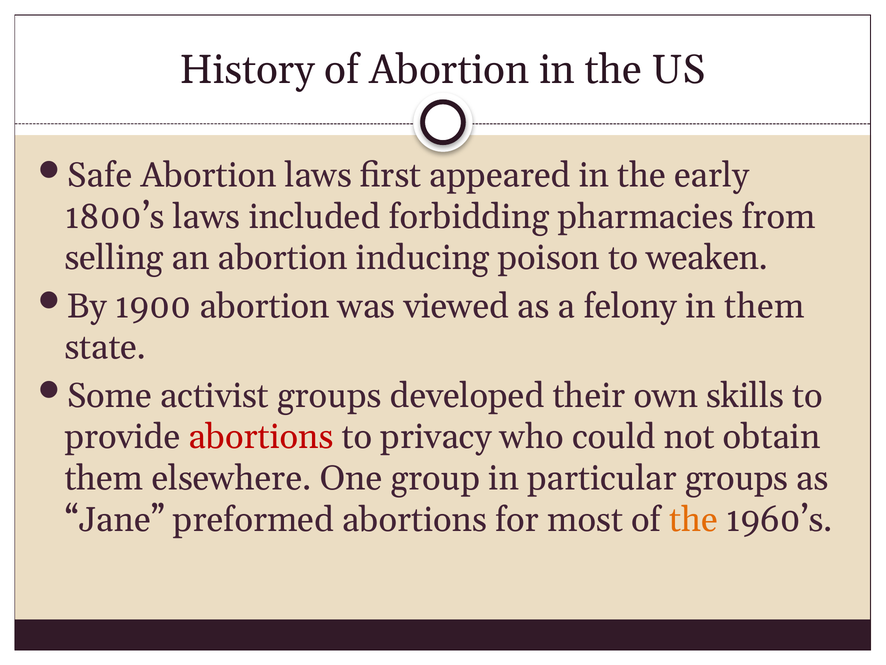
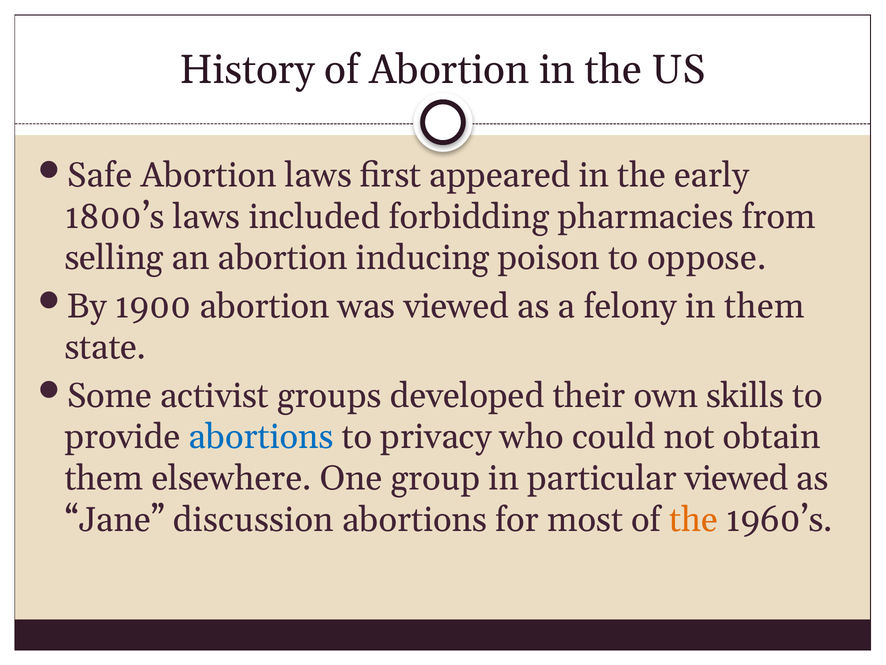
weaken: weaken -> oppose (707, 258)
abortions colour: red -> blue (261, 437)
particular groups: groups -> viewed (737, 478)
preformed: preformed -> discussion (253, 519)
